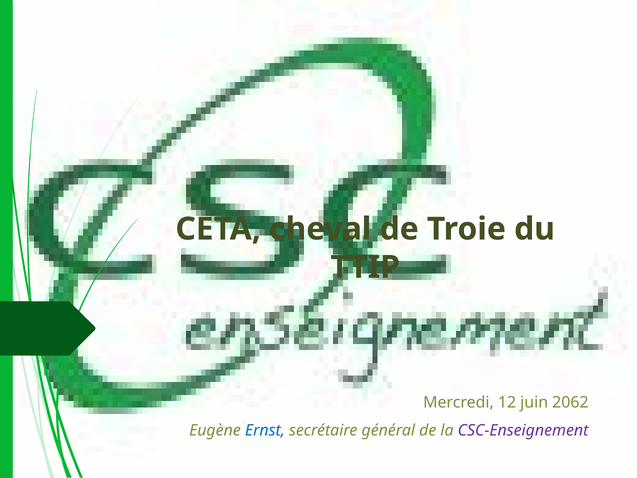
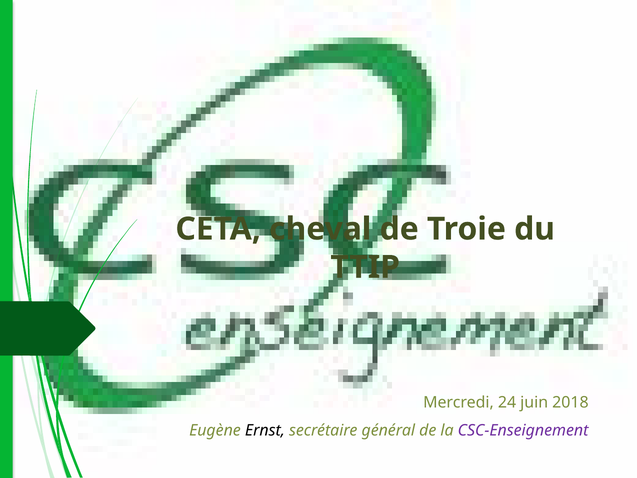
12: 12 -> 24 (507, 403)
2062: 2062 -> 2018 (570, 403)
Ernst colour: blue -> black (265, 430)
